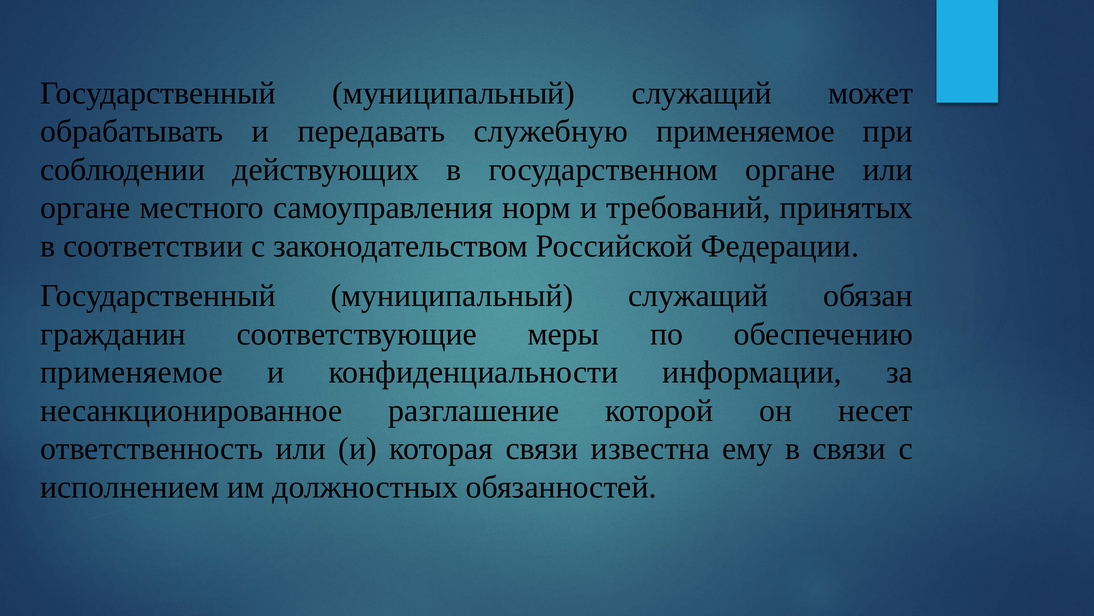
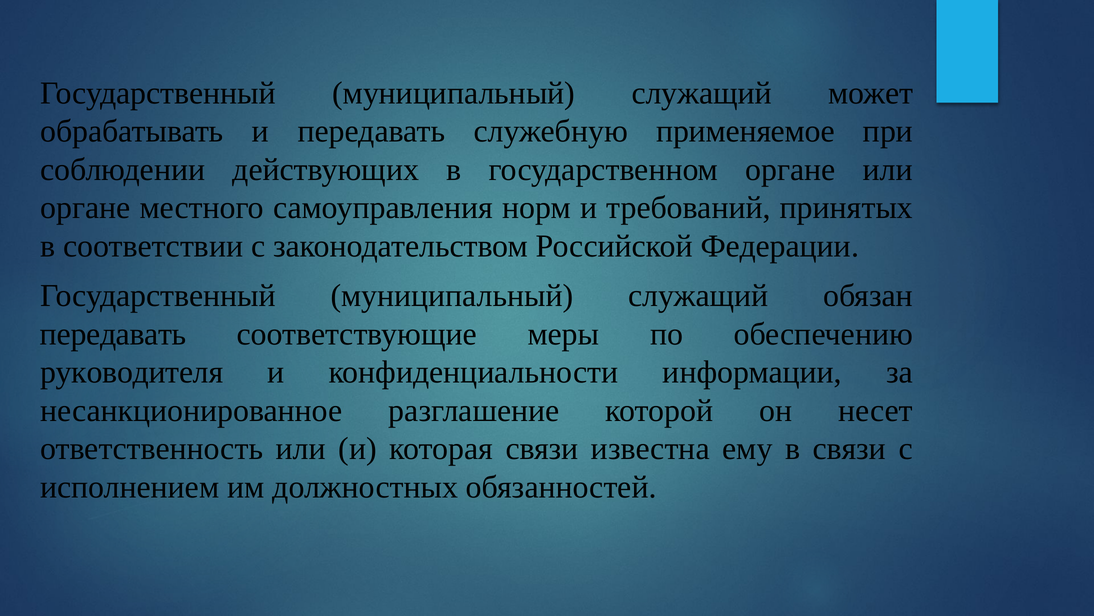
гражданин: гражданин -> передавать (113, 334)
применяемое: применяемое -> руководителя (132, 372)
